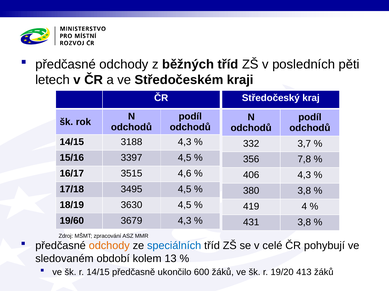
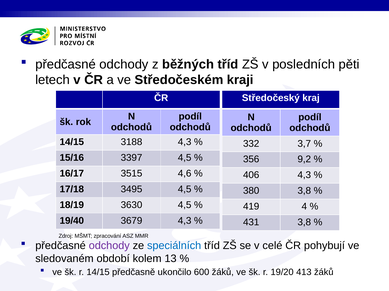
7,8: 7,8 -> 9,2 (304, 160)
19/60: 19/60 -> 19/40 (72, 221)
odchody colour: orange -> purple (109, 246)
